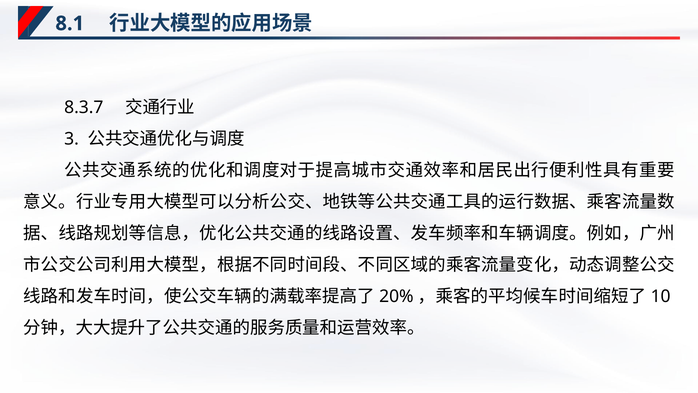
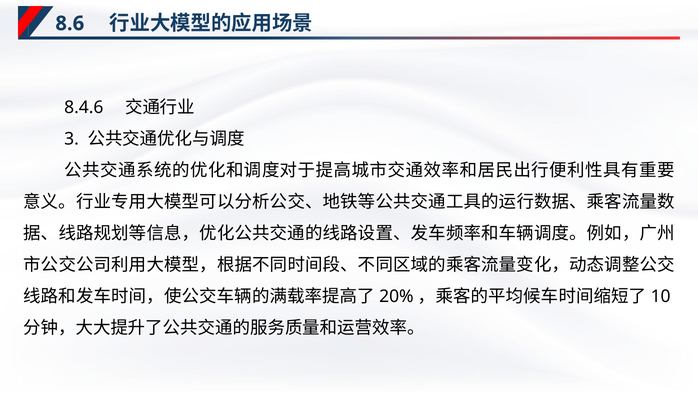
8.1: 8.1 -> 8.6 (70, 23)
8.3.7: 8.3.7 -> 8.4.6 (84, 108)
